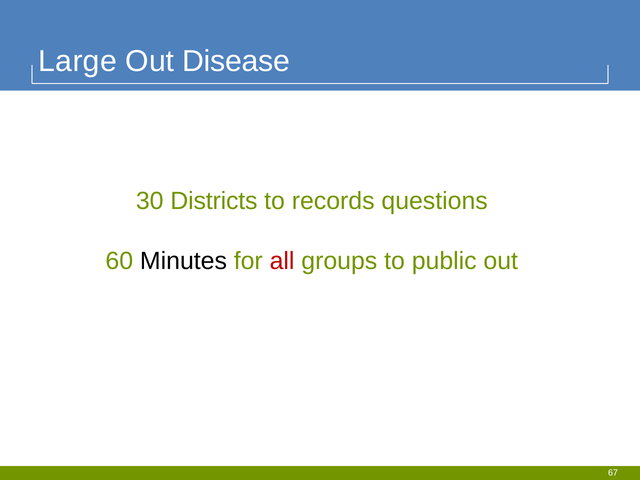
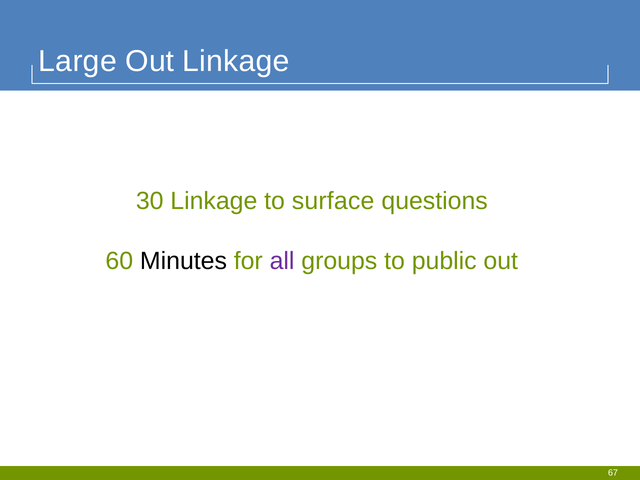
Out Disease: Disease -> Linkage (236, 61)
30 Districts: Districts -> Linkage (214, 201)
records: records -> surface (333, 201)
all colour: red -> purple (282, 261)
